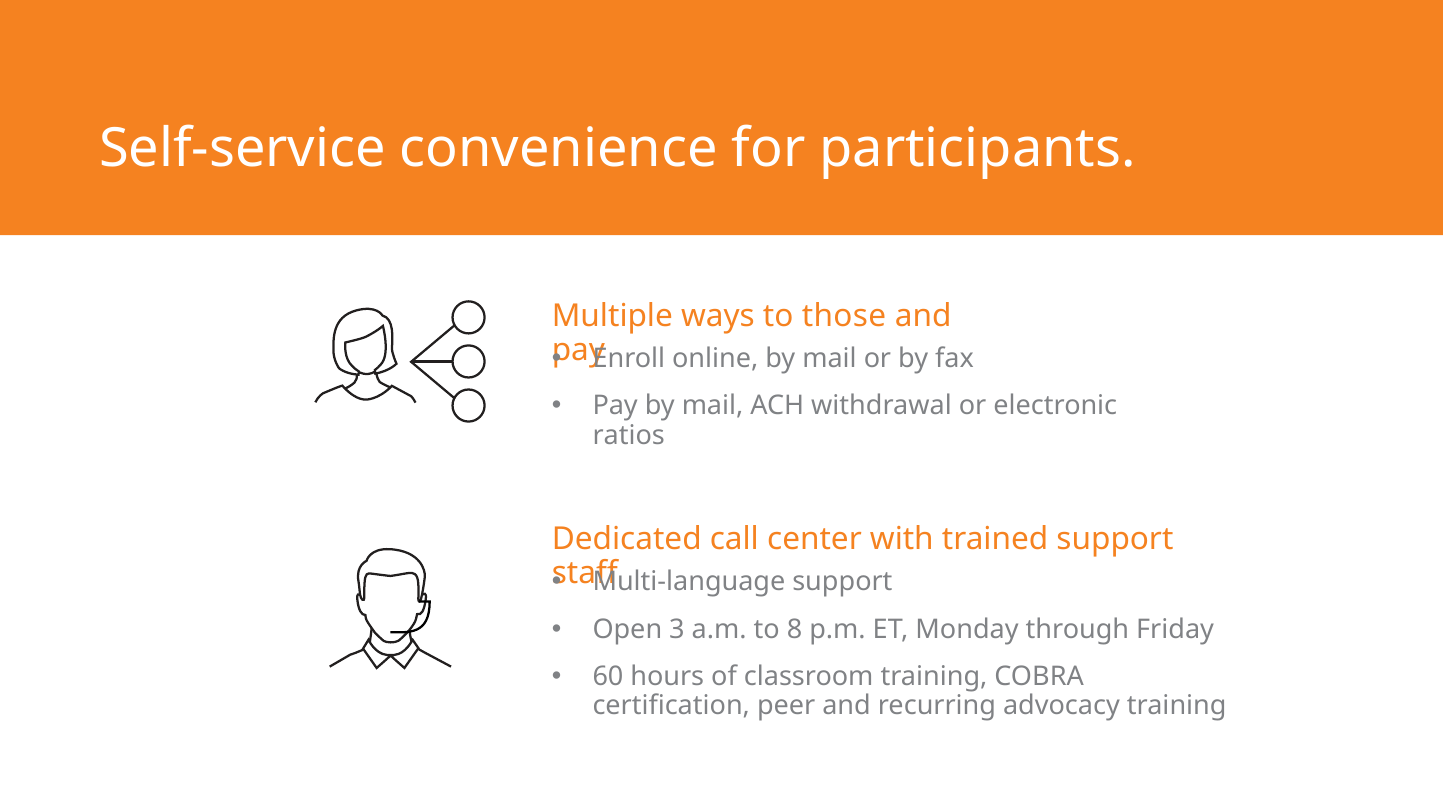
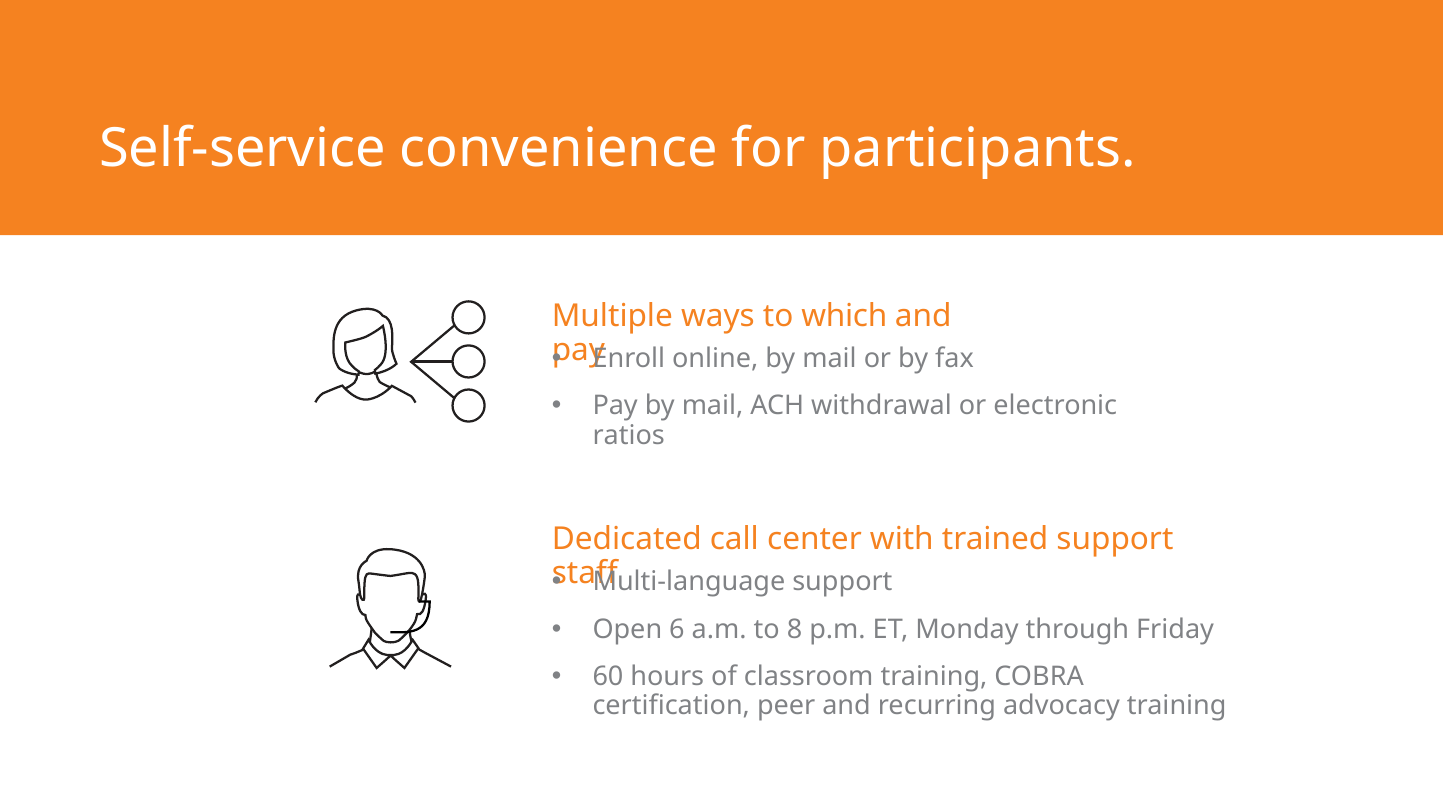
those: those -> which (844, 316)
3: 3 -> 6 (677, 629)
